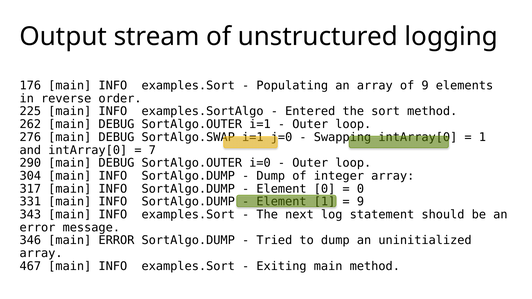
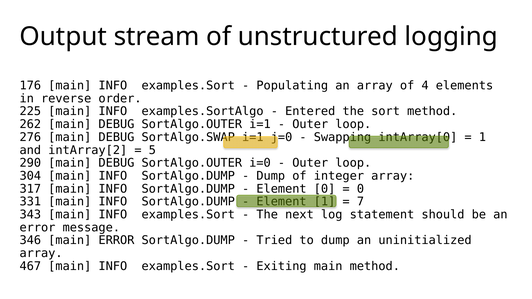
of 9: 9 -> 4 (425, 86)
and intArray[0: intArray[0 -> intArray[2 (88, 150)
7: 7 -> 5 (152, 150)
9: 9 -> 7 (360, 202)
